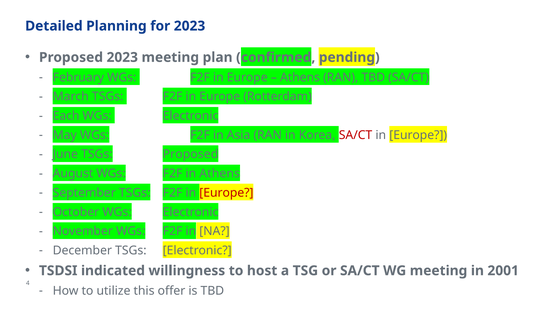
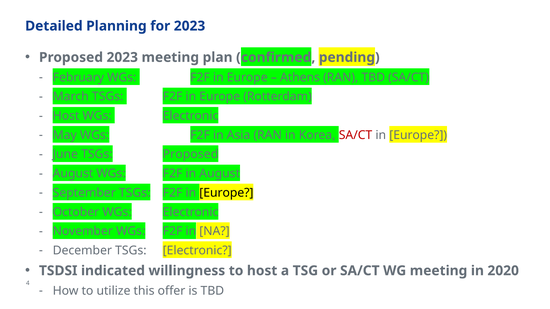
Each: Each -> Host (66, 116)
in Athens: Athens -> August (220, 174)
Europe colour: red -> black (226, 193)
2001: 2001 -> 2020 (503, 271)
